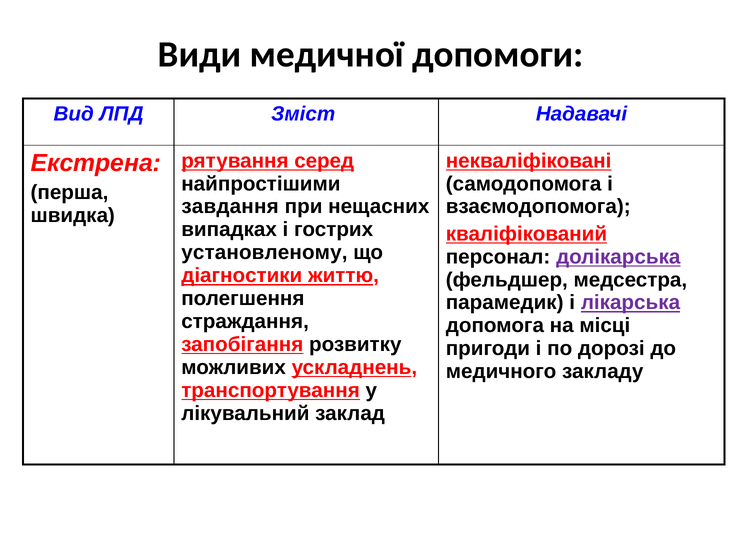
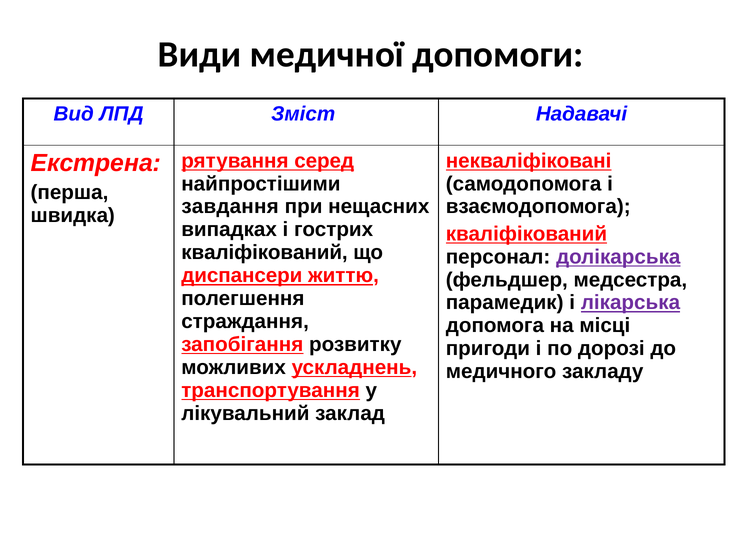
установленому: установленому -> кваліфікований (265, 253)
діагностики: діагностики -> диспансери (242, 276)
